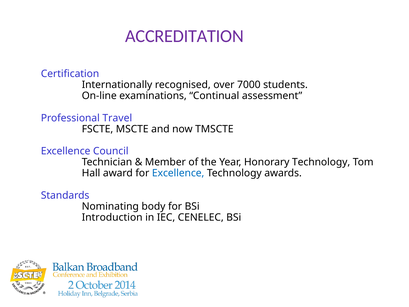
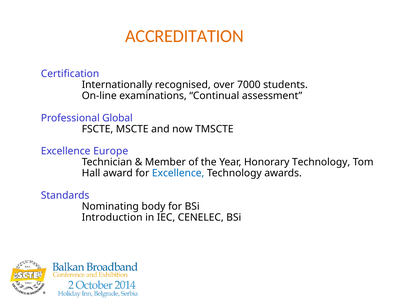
ACCREDITATION colour: purple -> orange (185, 36)
Travel: Travel -> Global (117, 118)
Council: Council -> Europe (111, 151)
